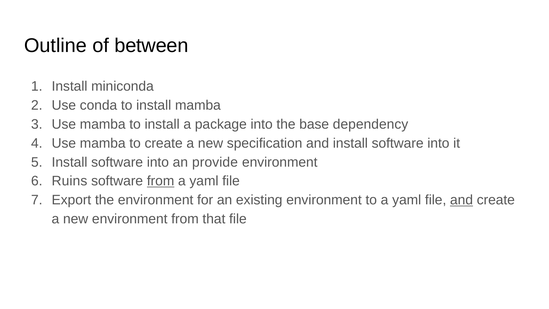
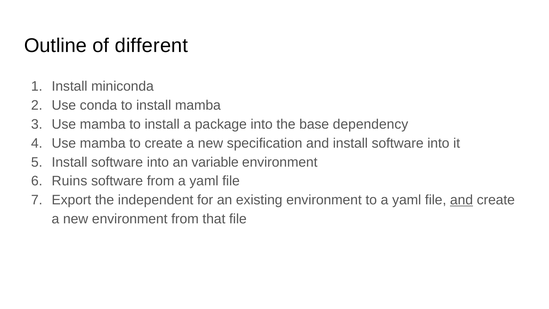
between: between -> different (151, 45)
provide: provide -> variable (215, 162)
from underline: present -> none (161, 181)
the environment: environment -> independent (156, 200)
